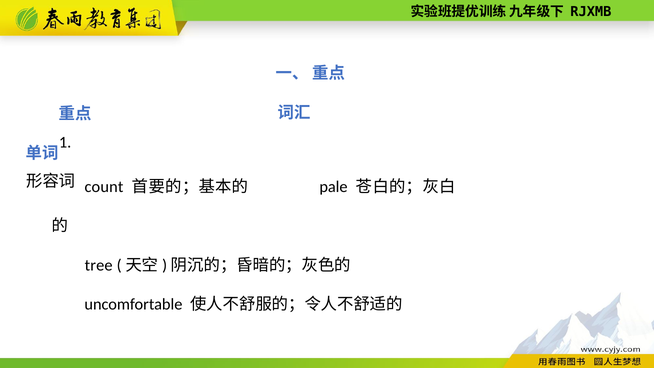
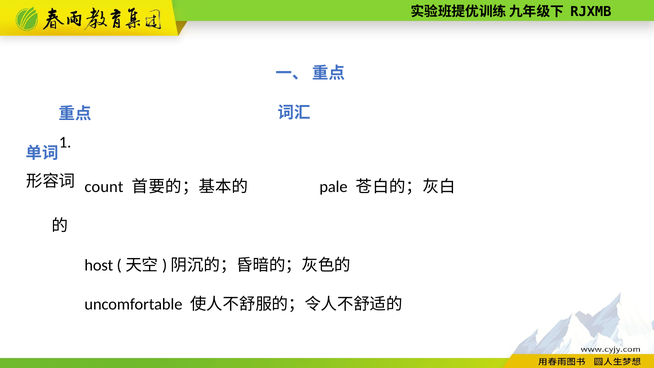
tree: tree -> host (99, 265)
